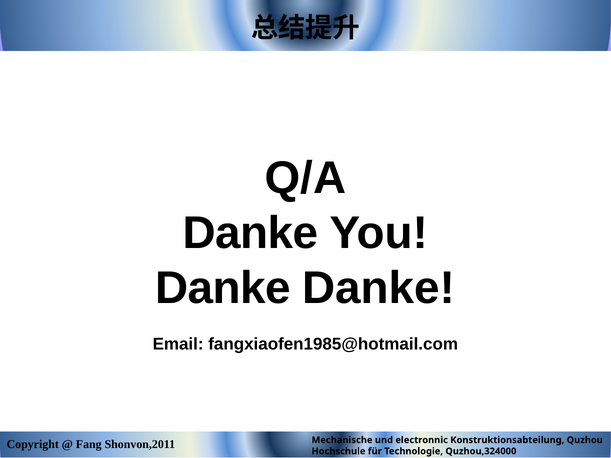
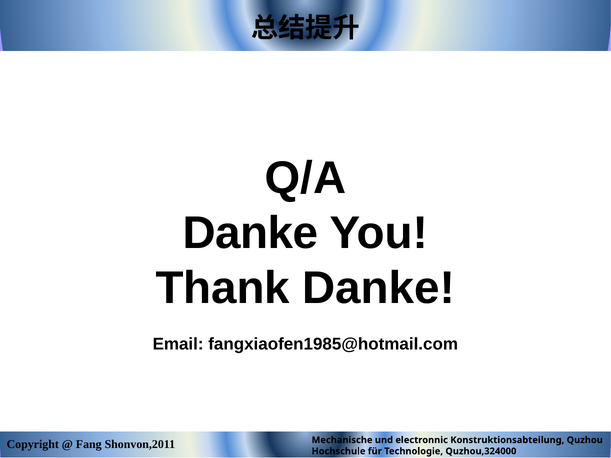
Danke: Danke -> Thank (223, 288)
